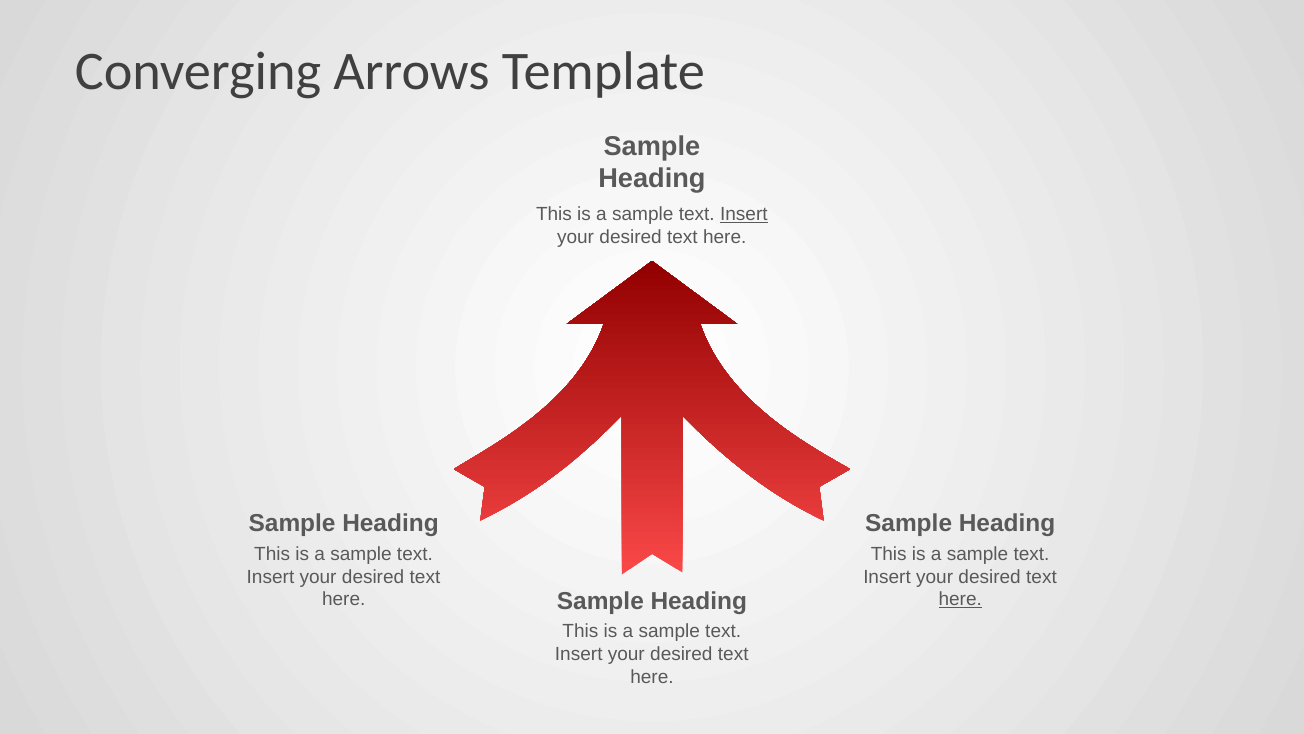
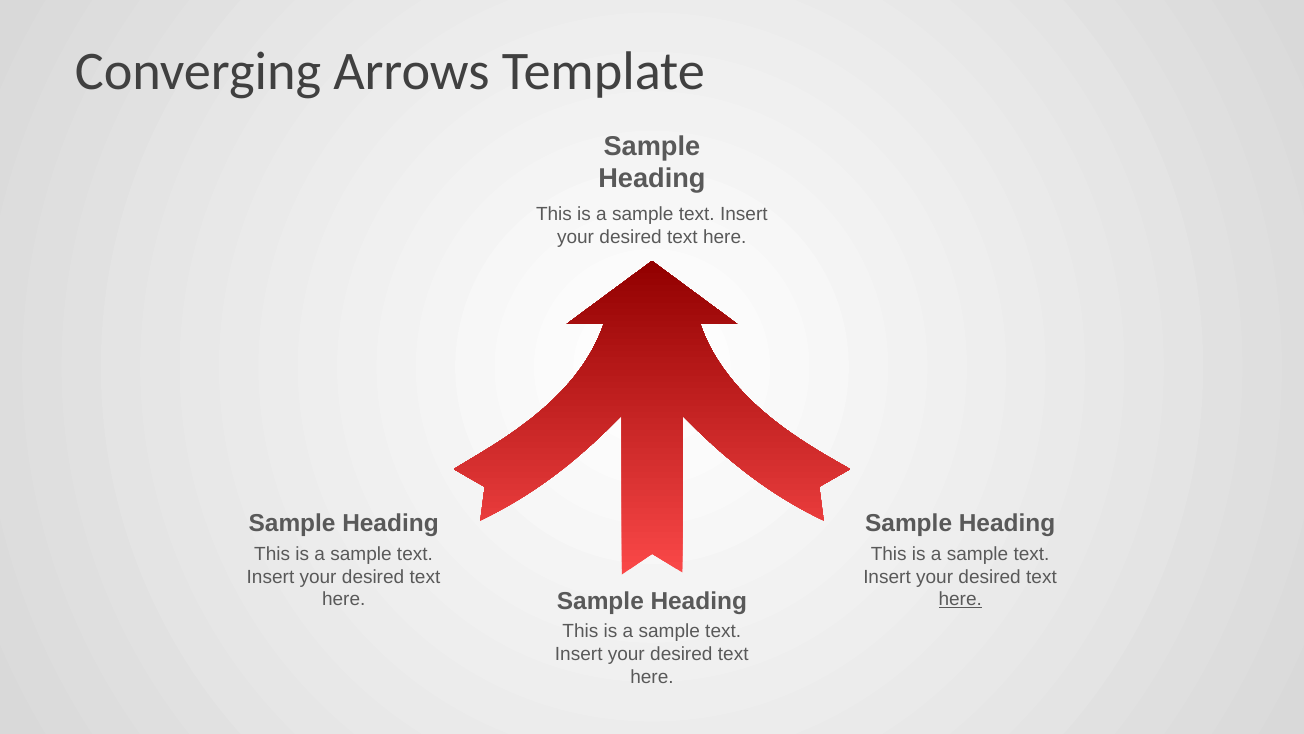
Insert underline: present -> none (744, 214)
